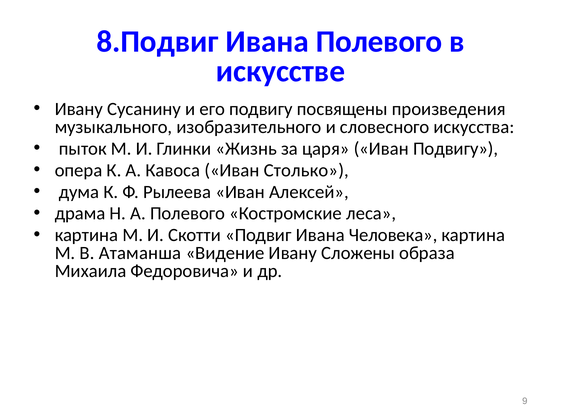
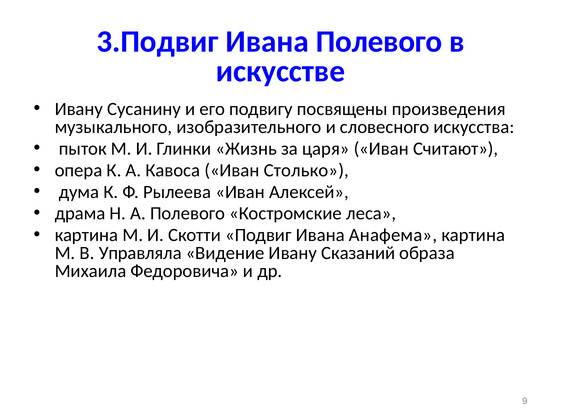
8.Подвиг: 8.Подвиг -> 3.Подвиг (157, 42)
Иван Подвигу: Подвигу -> Считают (456, 149)
Человека: Человека -> Анафема (393, 236)
Атаманша: Атаманша -> Управляла (140, 254)
Сложены: Сложены -> Сказаний (358, 254)
